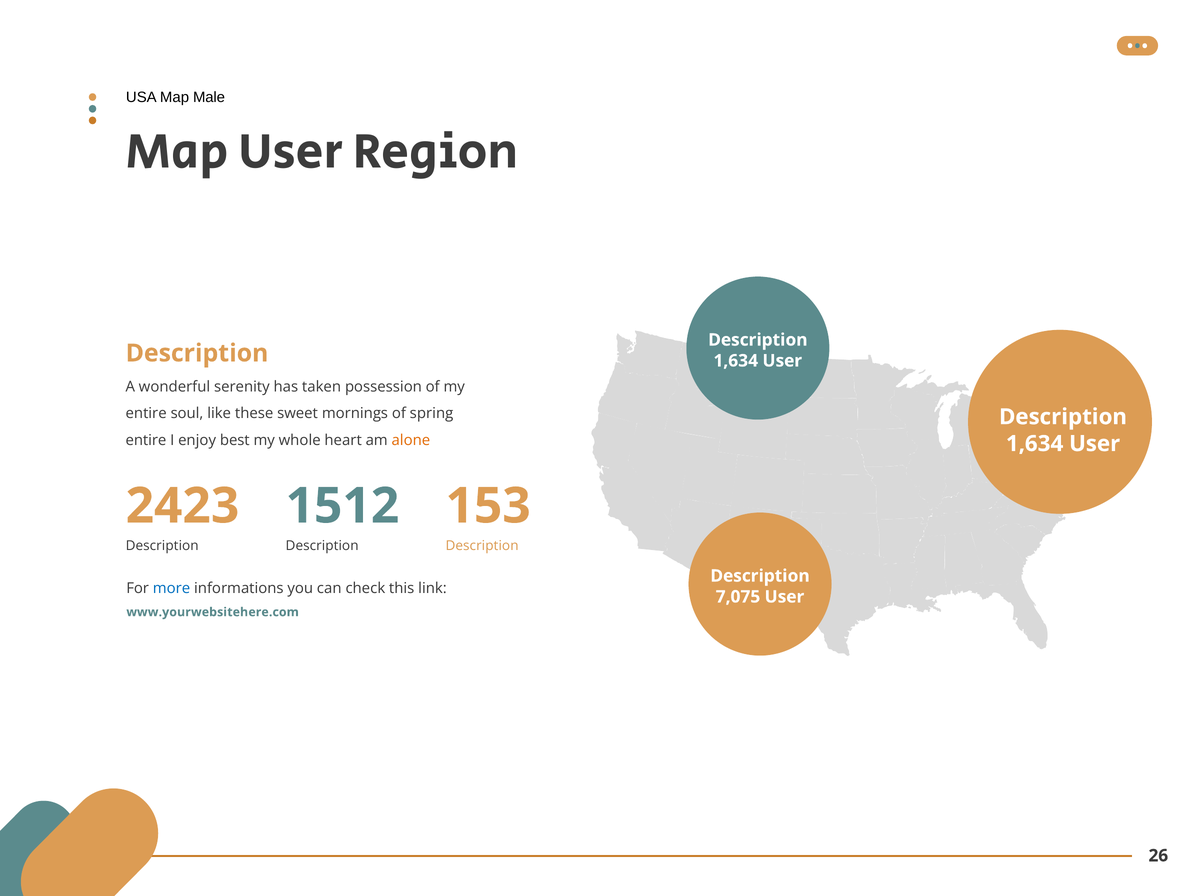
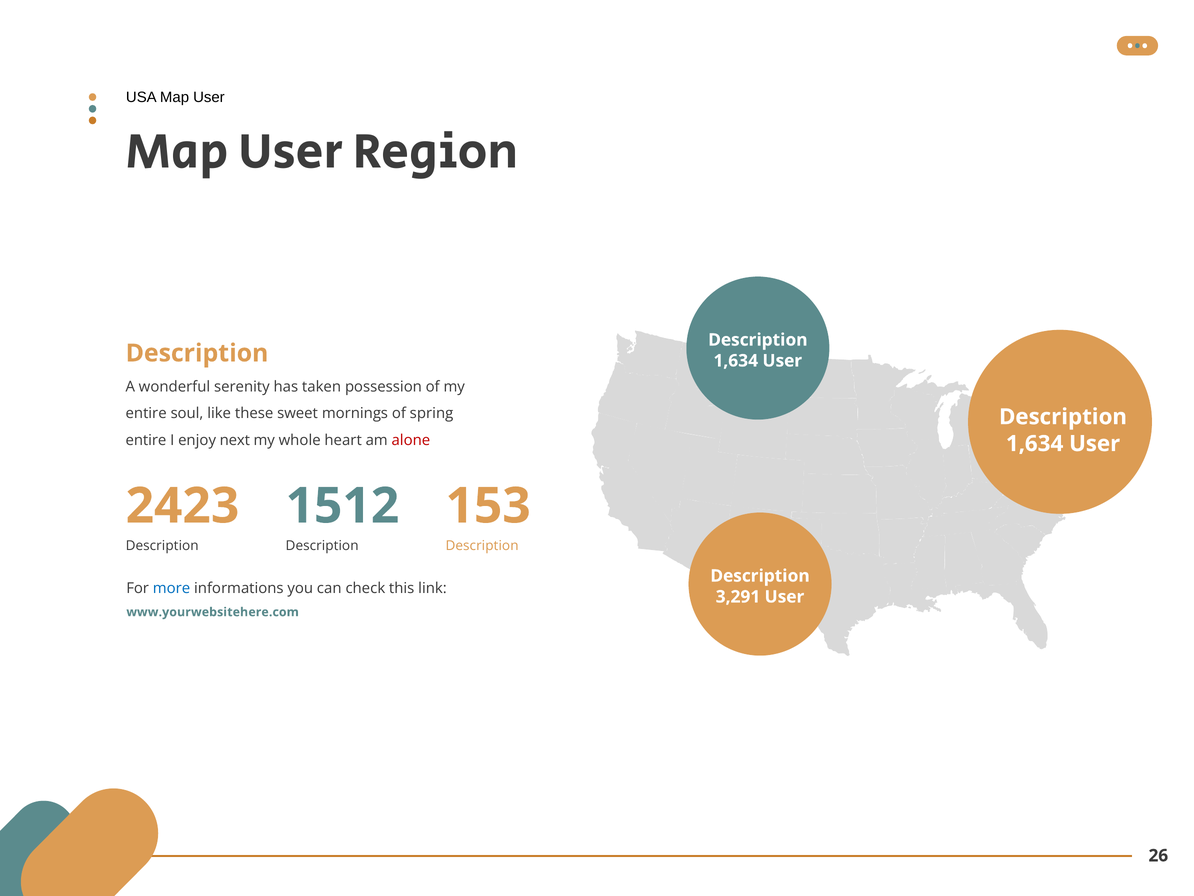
USA Map Male: Male -> User (209, 97)
best: best -> next (235, 440)
alone colour: orange -> red (411, 440)
7,075: 7,075 -> 3,291 (738, 596)
